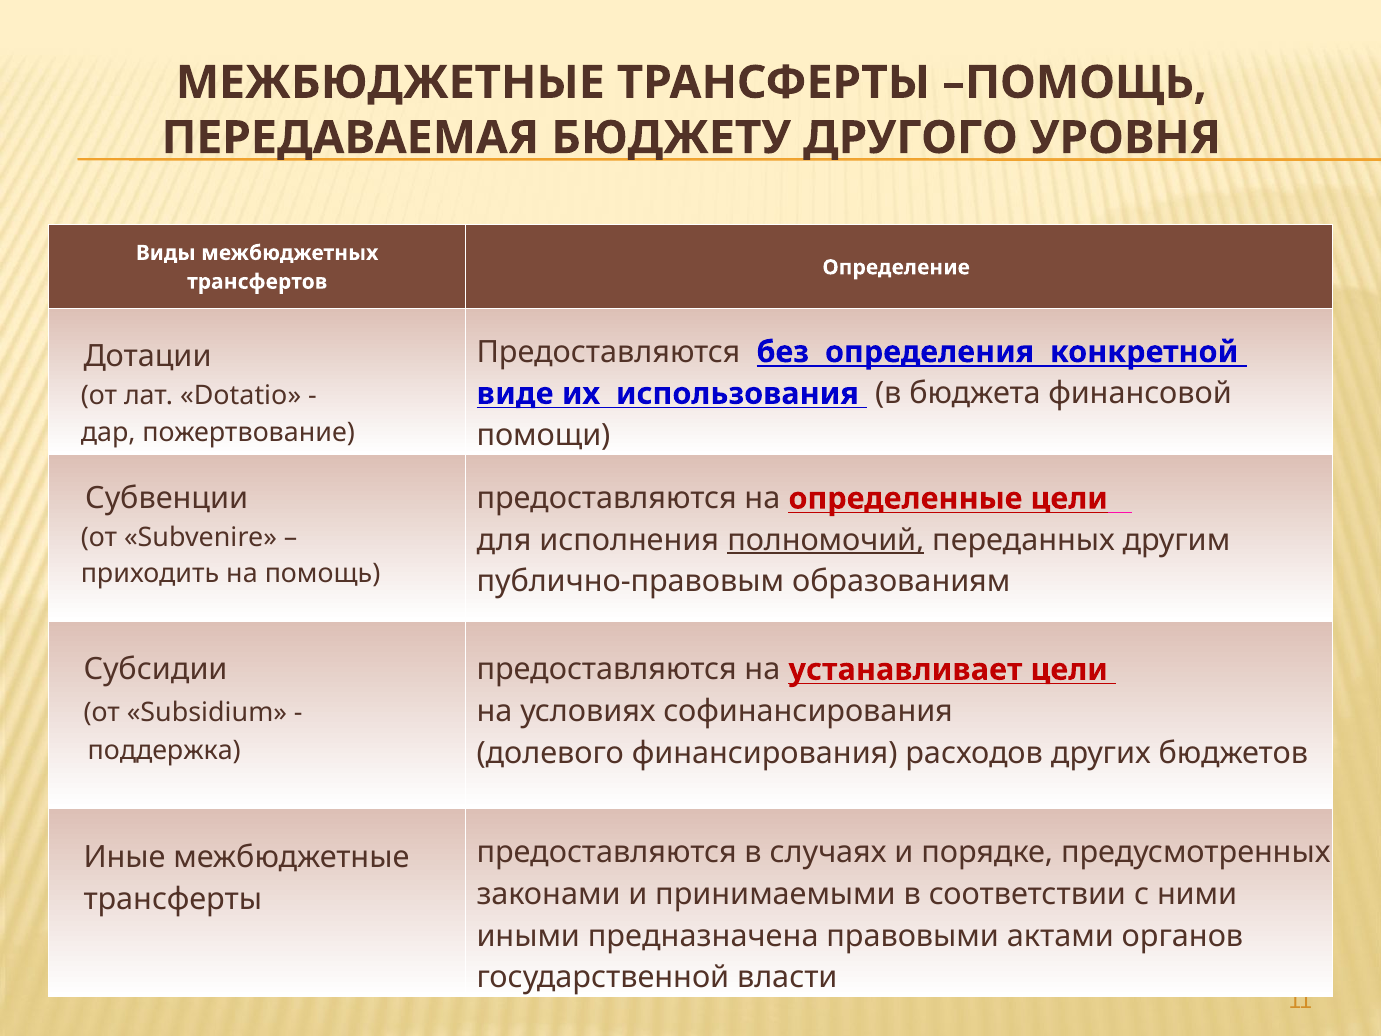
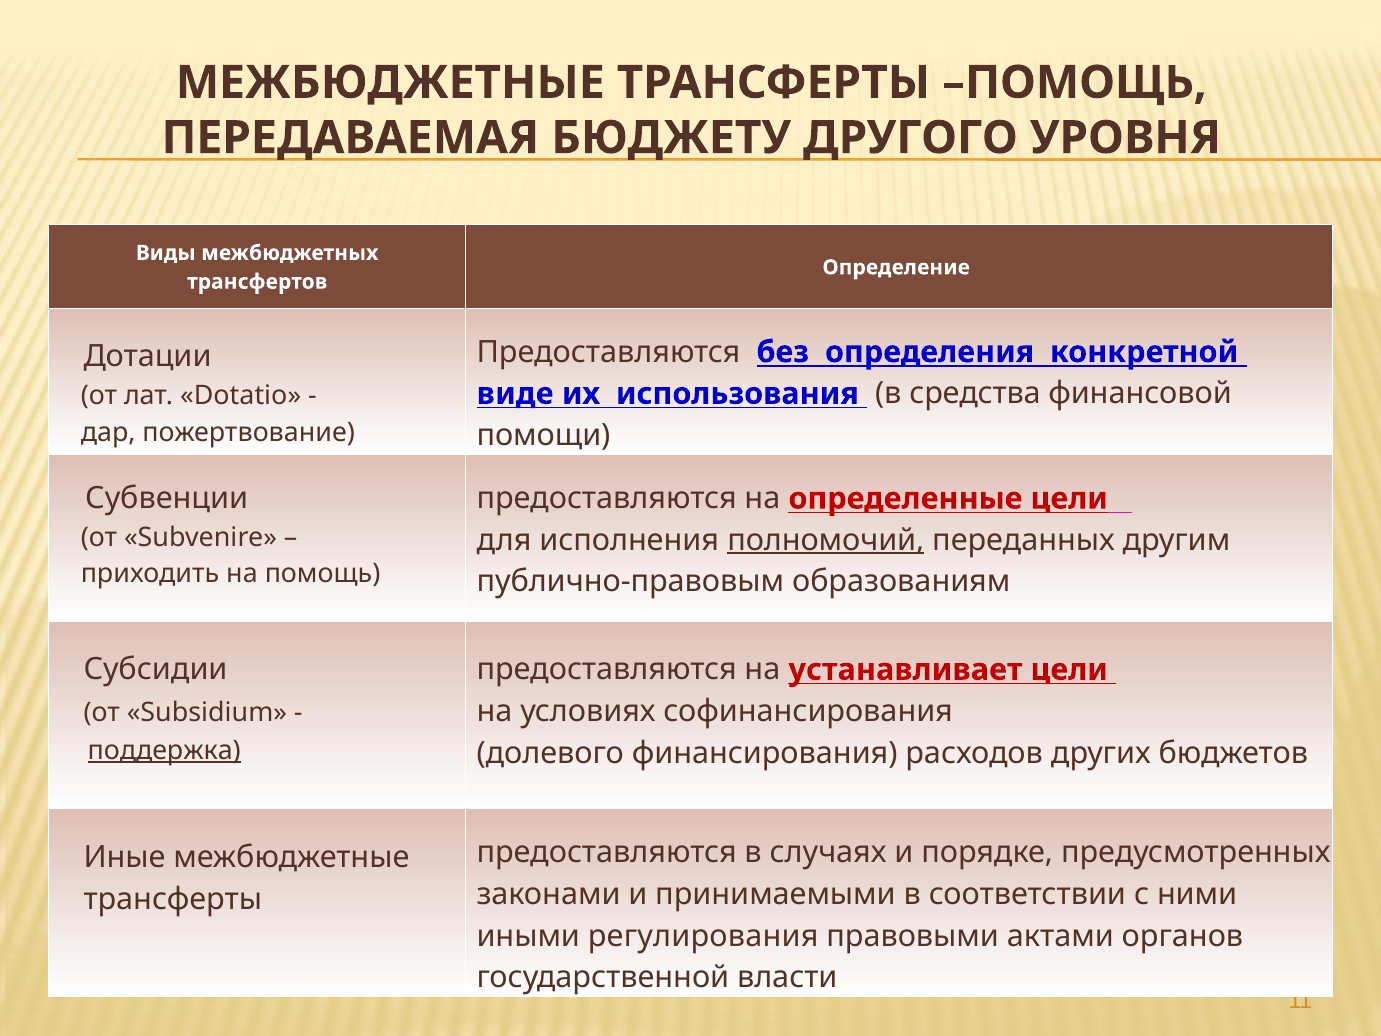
бюджета: бюджета -> средства (975, 394)
поддержка underline: none -> present (164, 750)
предназначена: предназначена -> регулирования (703, 936)
